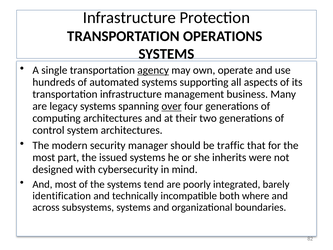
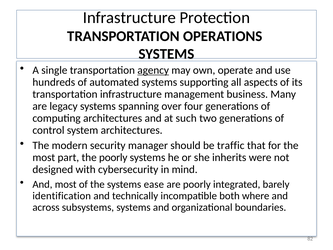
over underline: present -> none (172, 106)
their: their -> such (186, 118)
the issued: issued -> poorly (113, 157)
tend: tend -> ease (154, 184)
